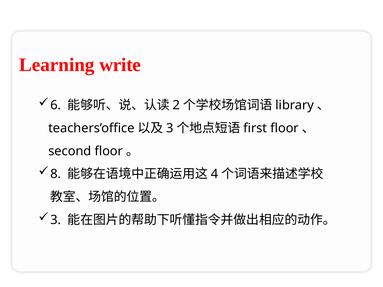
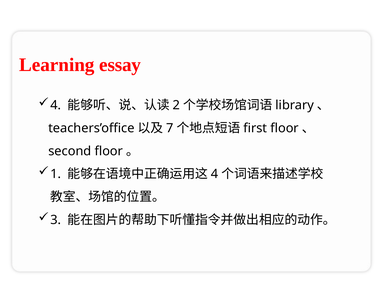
write: write -> essay (120, 65)
6: 6 -> 4 (56, 105)
3: 3 -> 7 (170, 128)
8: 8 -> 1 (56, 174)
